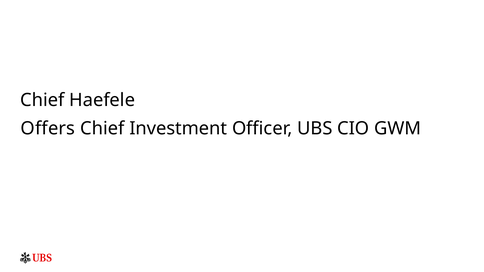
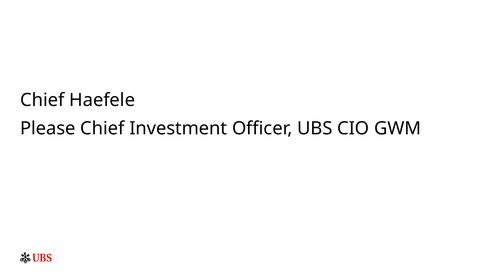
Offers: Offers -> Please (48, 129)
